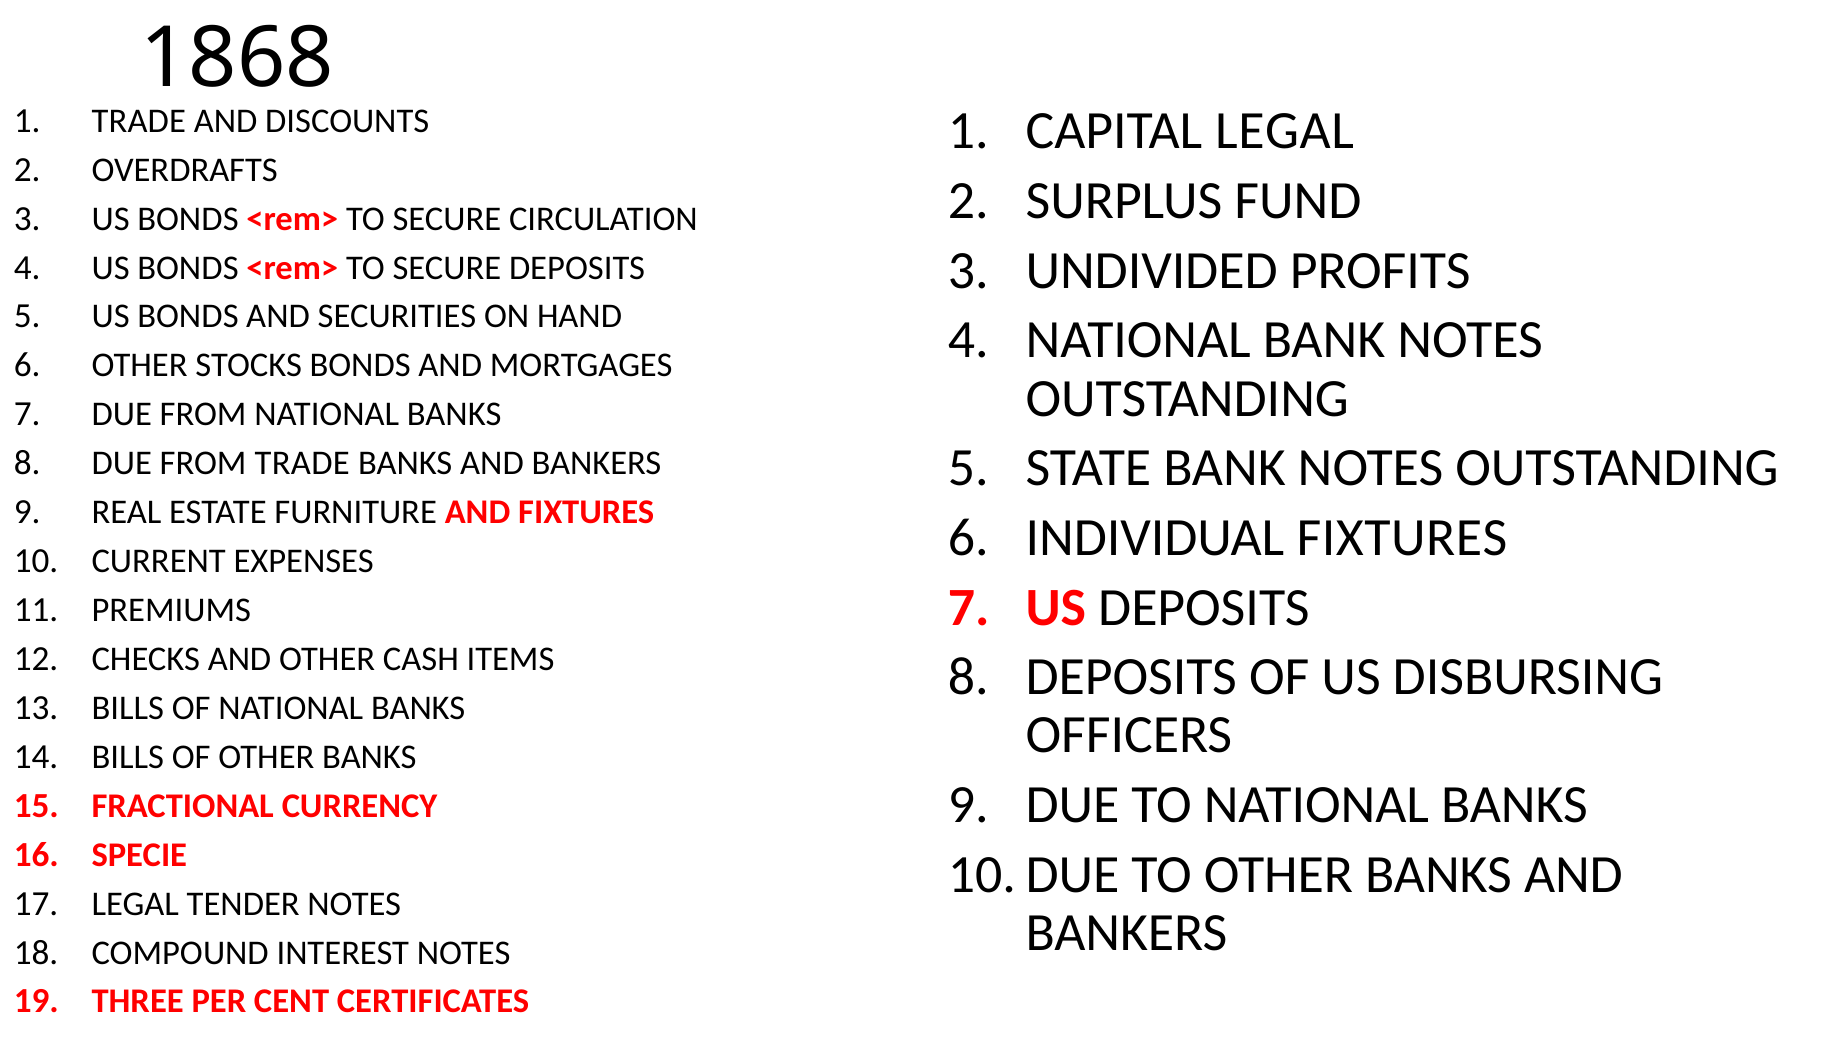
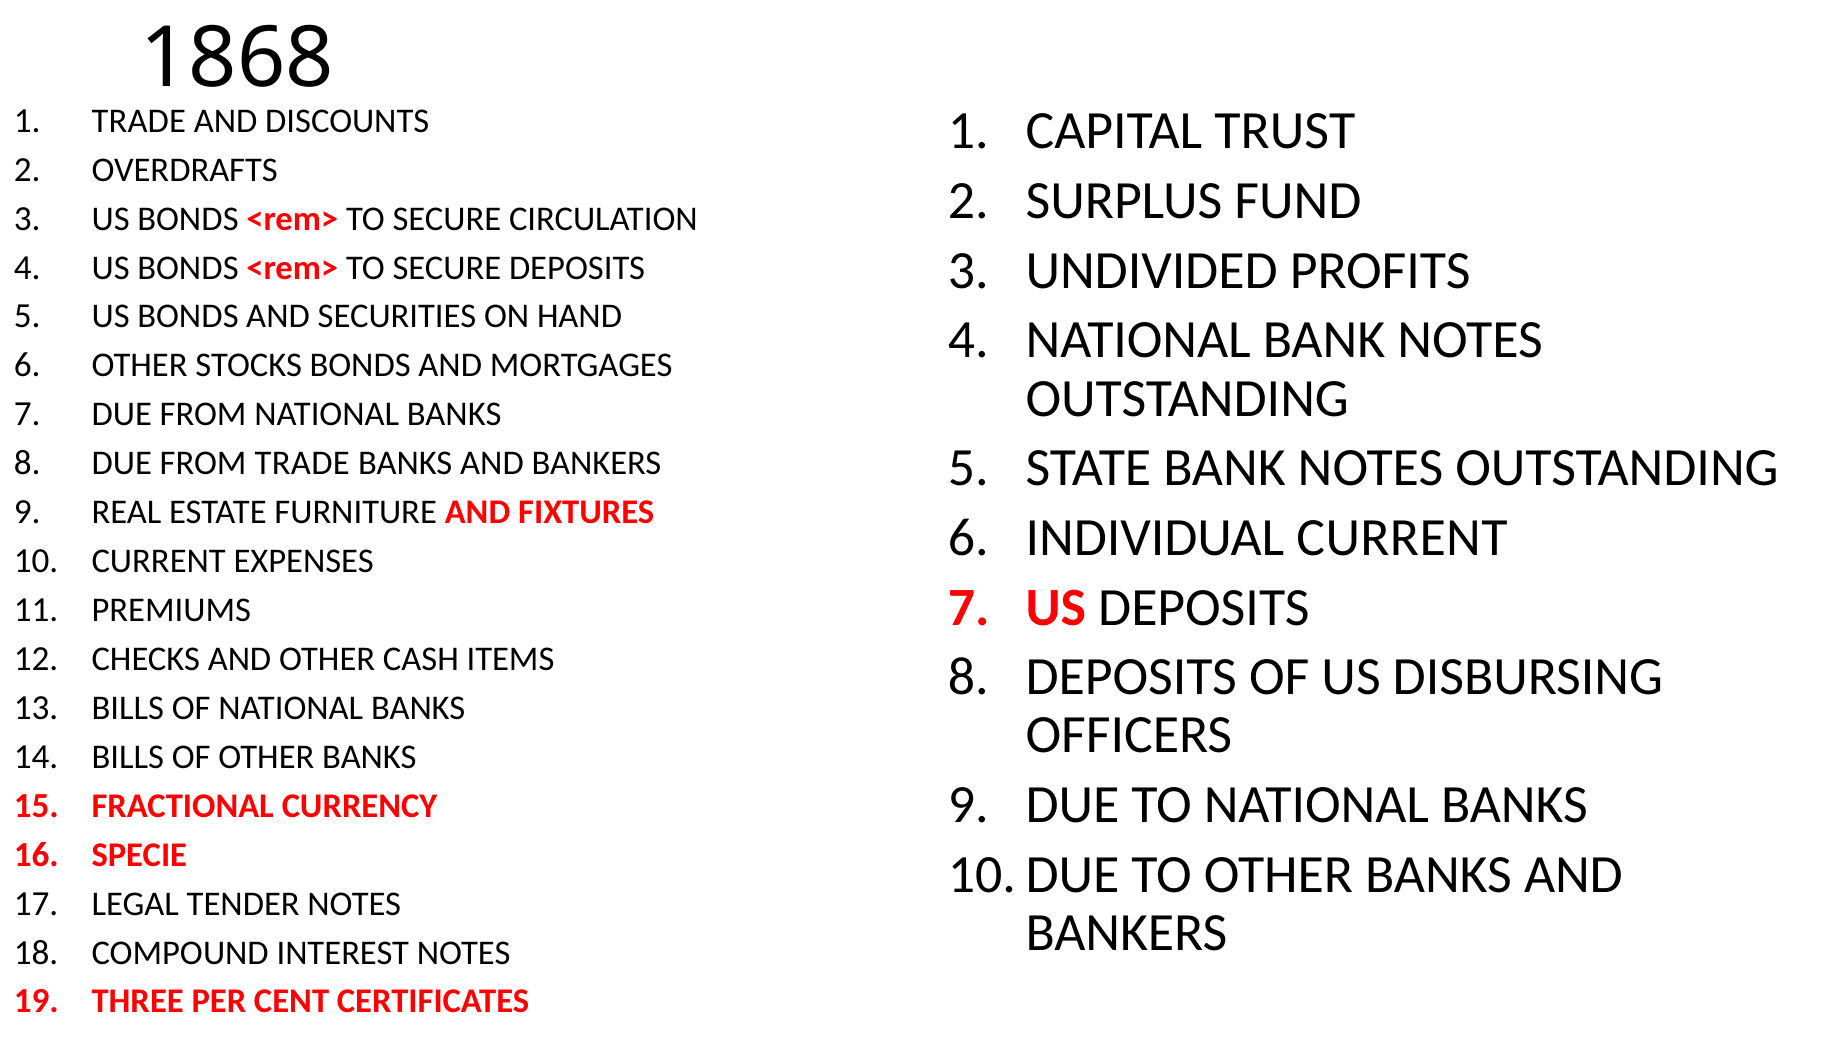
CAPITAL LEGAL: LEGAL -> TRUST (1285, 131)
INDIVIDUAL FIXTURES: FIXTURES -> CURRENT (1402, 538)
